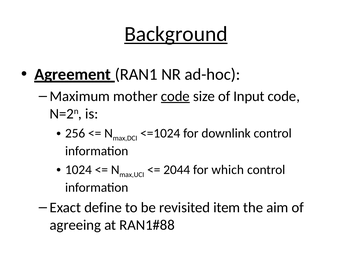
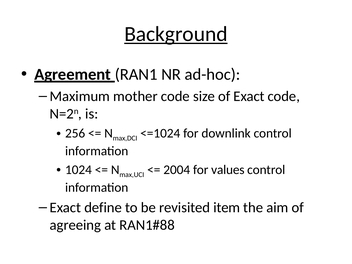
code underline: present -> none (175, 96)
of Input: Input -> Exact (249, 96)
2044: 2044 -> 2004 (177, 170)
which: which -> values (228, 170)
